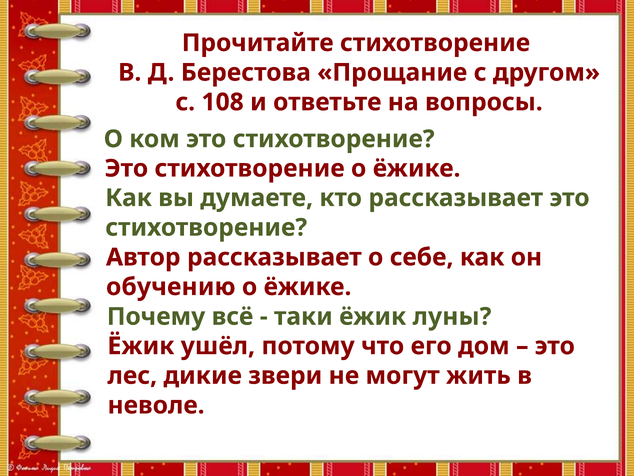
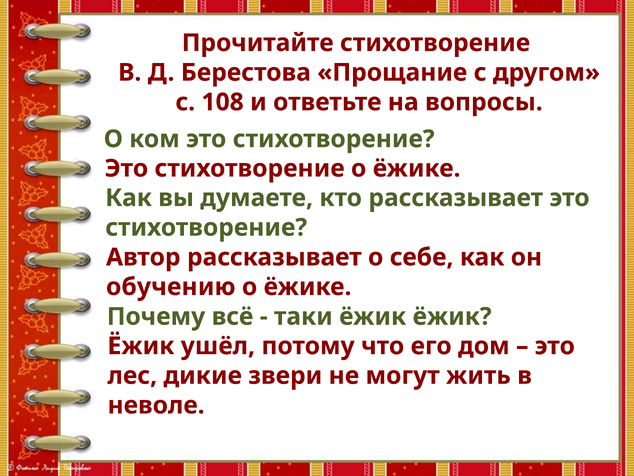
таки ёжик луны: луны -> ёжик (452, 316)
